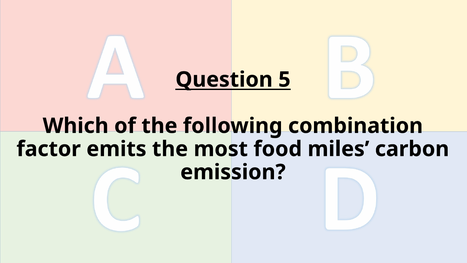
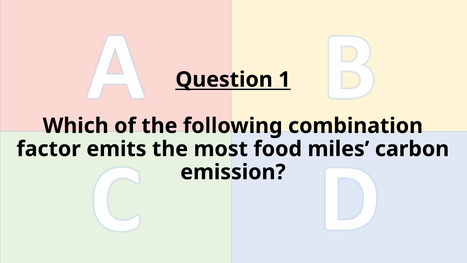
5: 5 -> 1 (284, 80)
